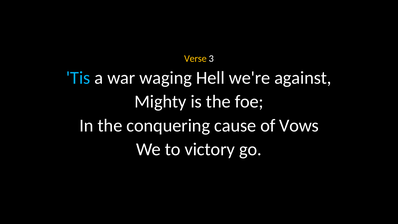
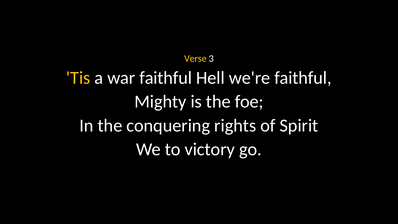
Tis colour: light blue -> yellow (78, 78)
war waging: waging -> faithful (166, 78)
we're against: against -> faithful (303, 78)
cause: cause -> rights (235, 125)
Vows: Vows -> Spirit (299, 125)
